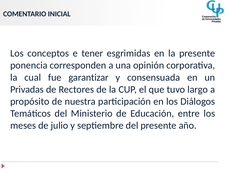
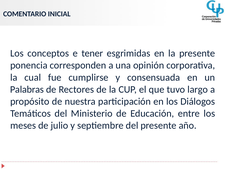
garantizar: garantizar -> cumplirse (88, 77)
Privadas: Privadas -> Palabras (27, 89)
